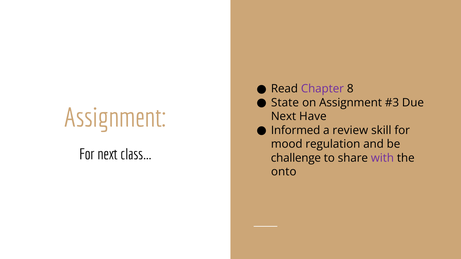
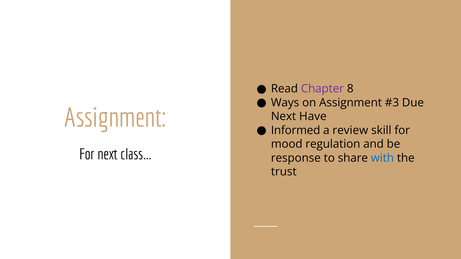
State: State -> Ways (285, 103)
challenge: challenge -> response (296, 158)
with colour: purple -> blue (382, 158)
onto: onto -> trust (284, 172)
